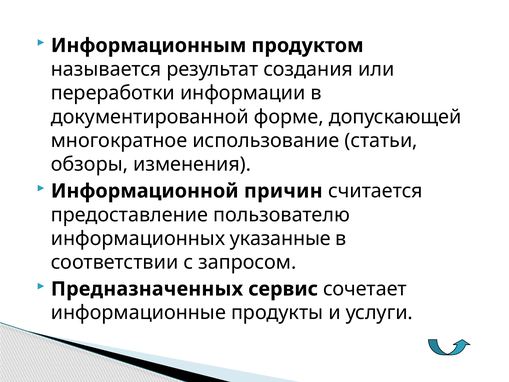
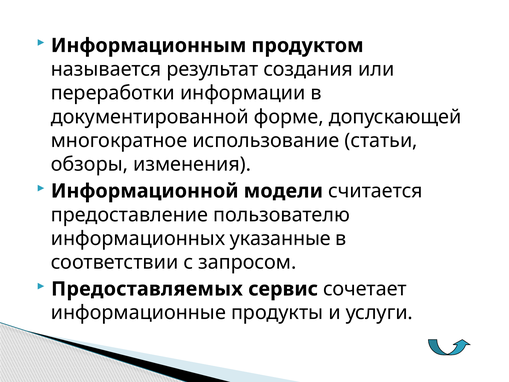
причин: причин -> модели (283, 191)
Предназначенных: Предназначенных -> Предоставляемых (147, 289)
